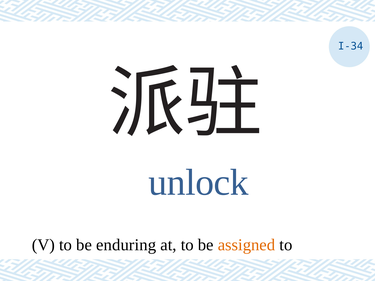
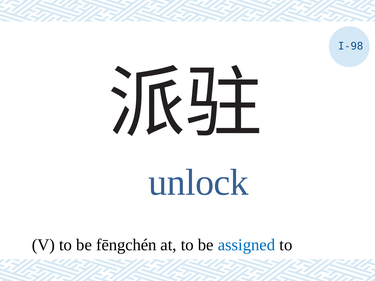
I-34: I-34 -> I-98 (351, 46)
enduring: enduring -> fēngchén (126, 245)
assigned colour: orange -> blue (246, 245)
